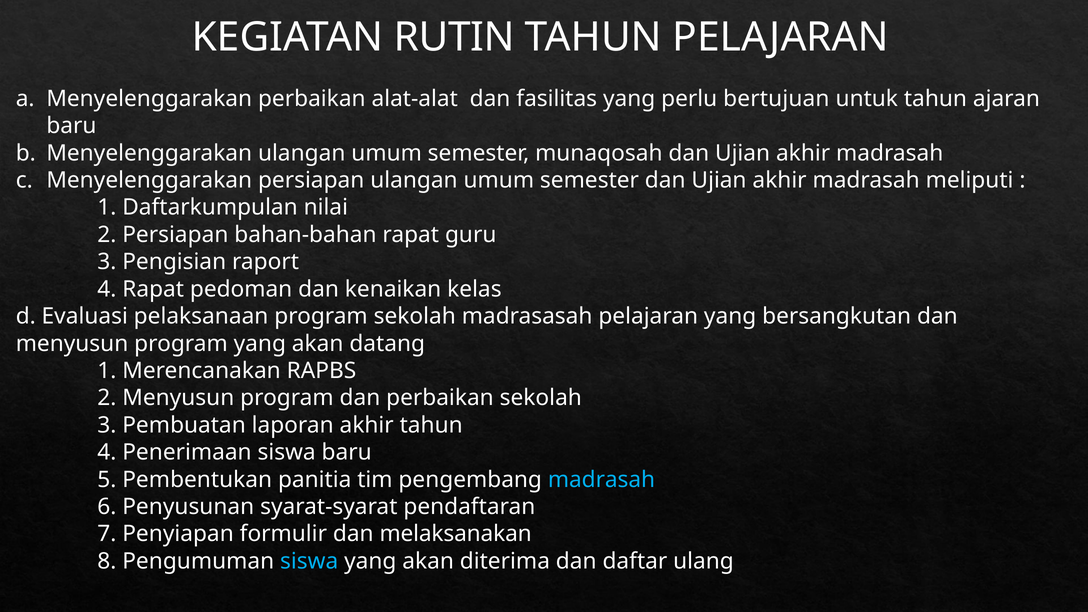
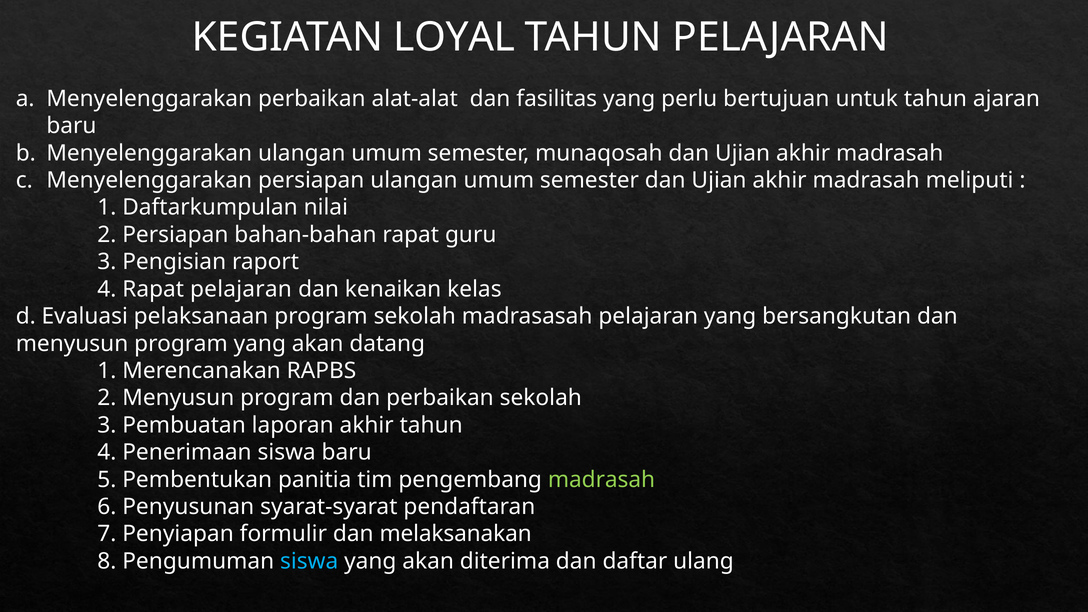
RUTIN: RUTIN -> LOYAL (454, 37)
Rapat pedoman: pedoman -> pelajaran (241, 289)
madrasah colour: light blue -> light green (602, 480)
